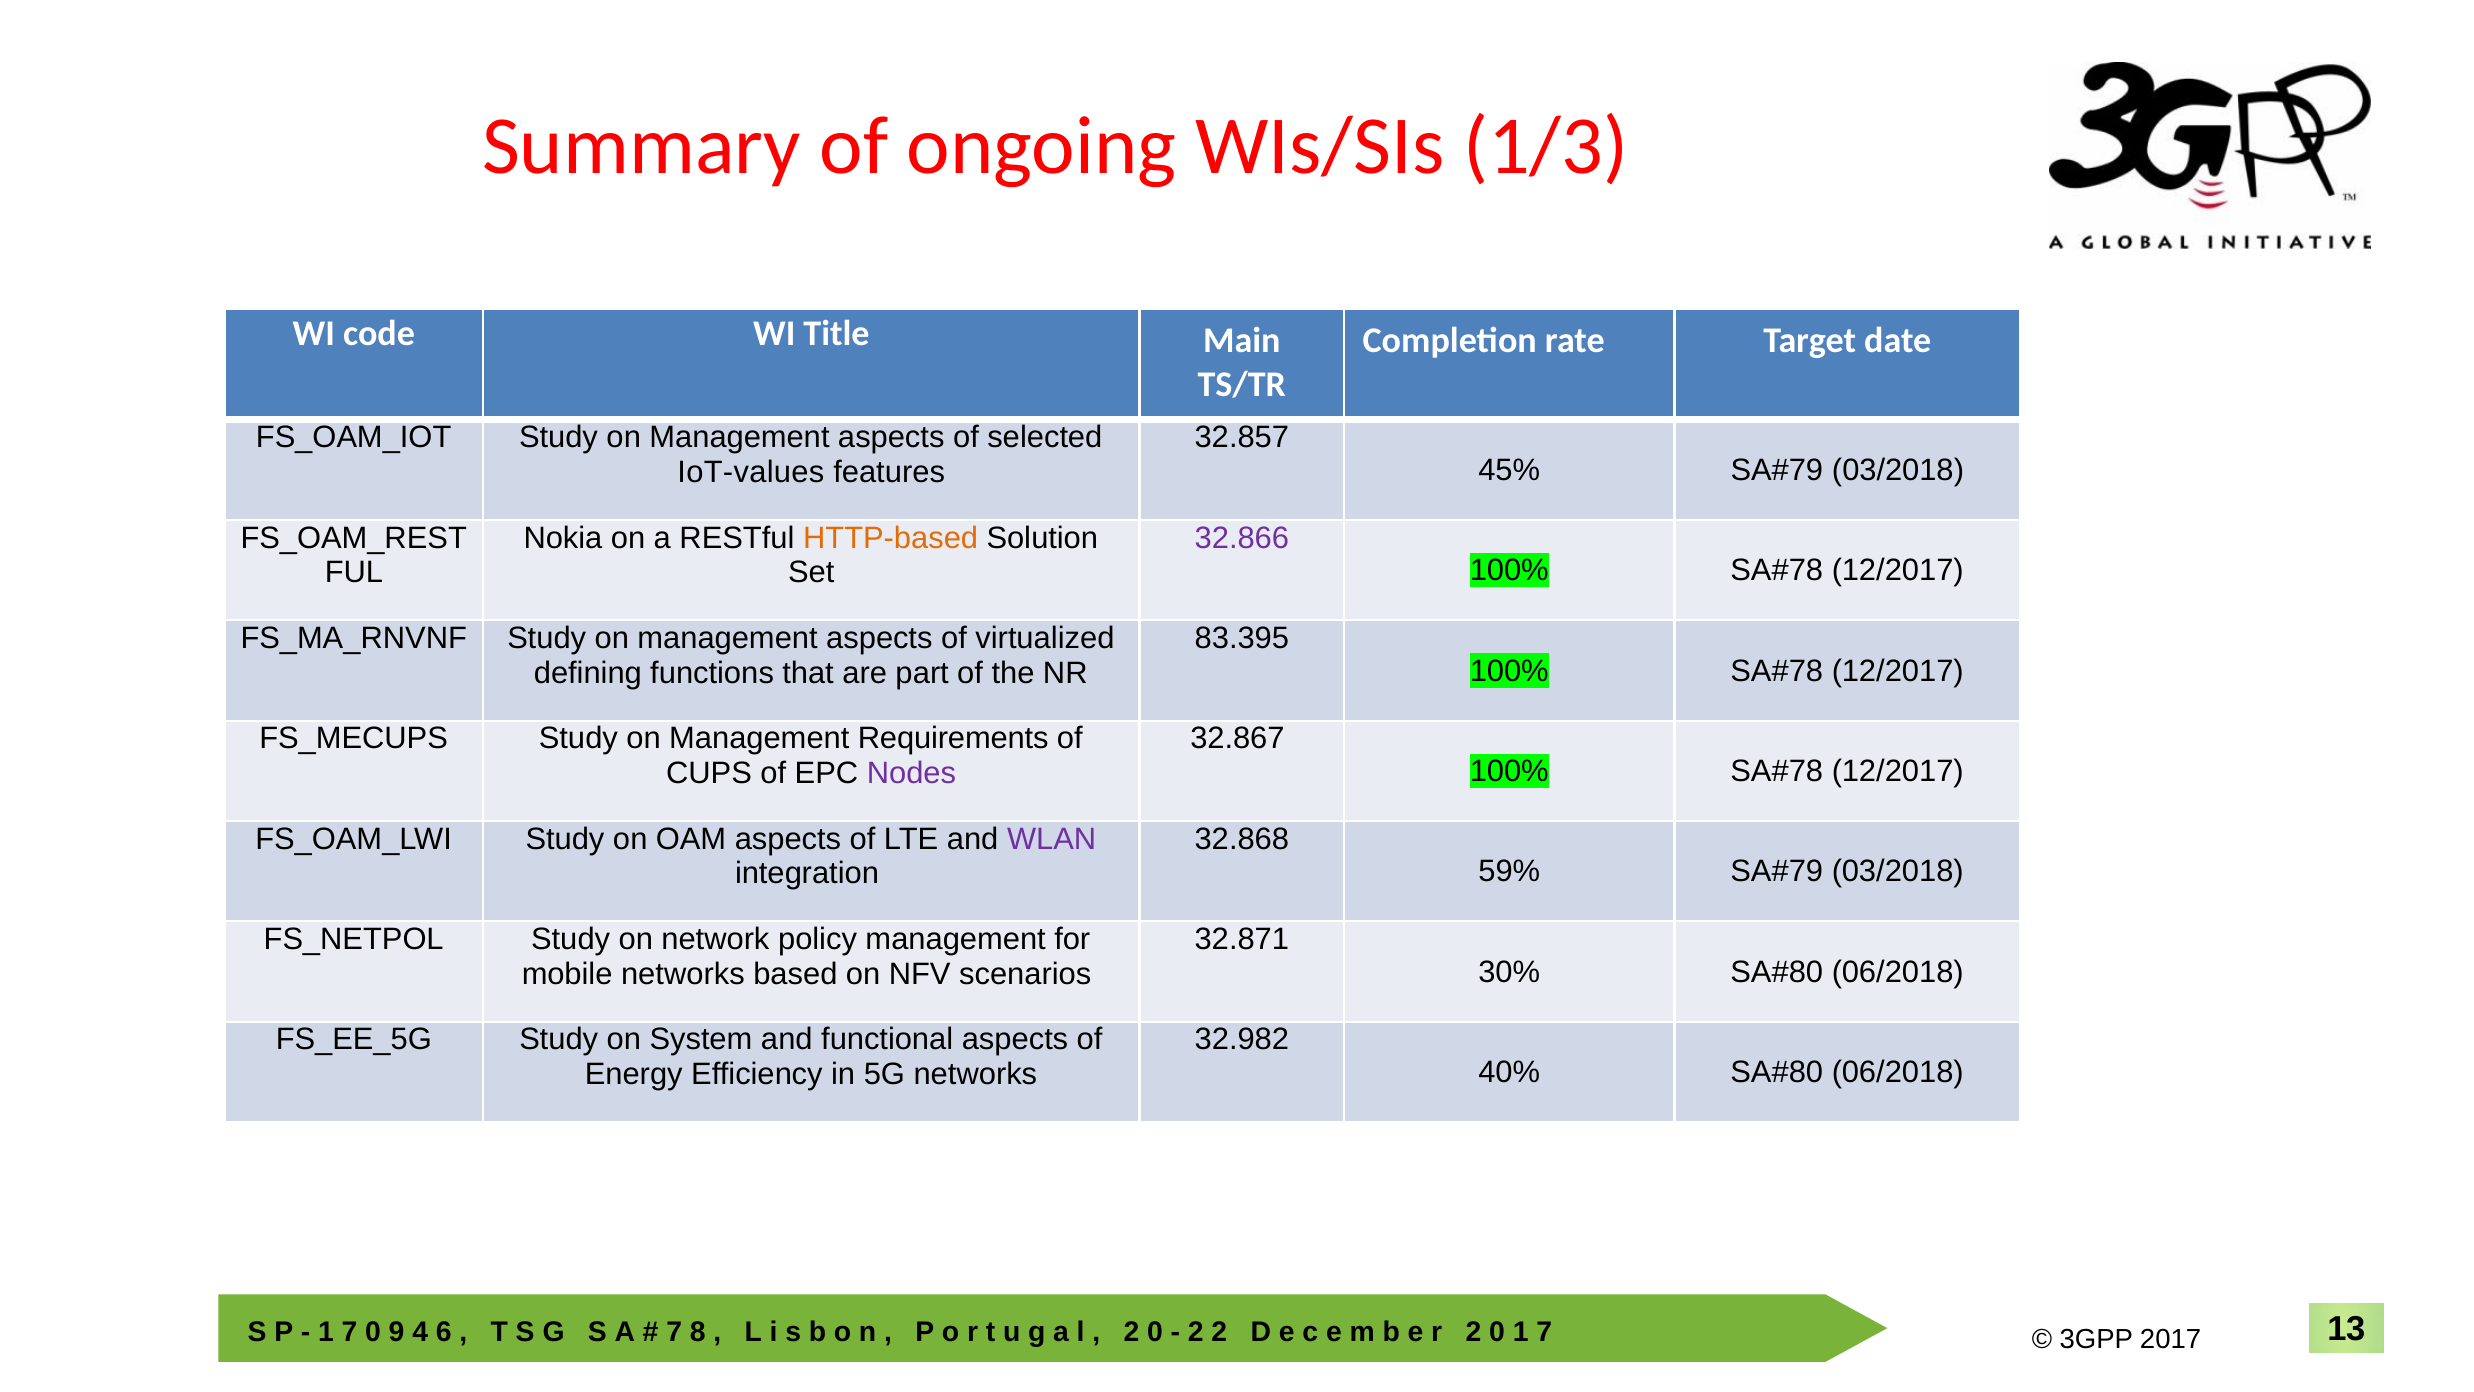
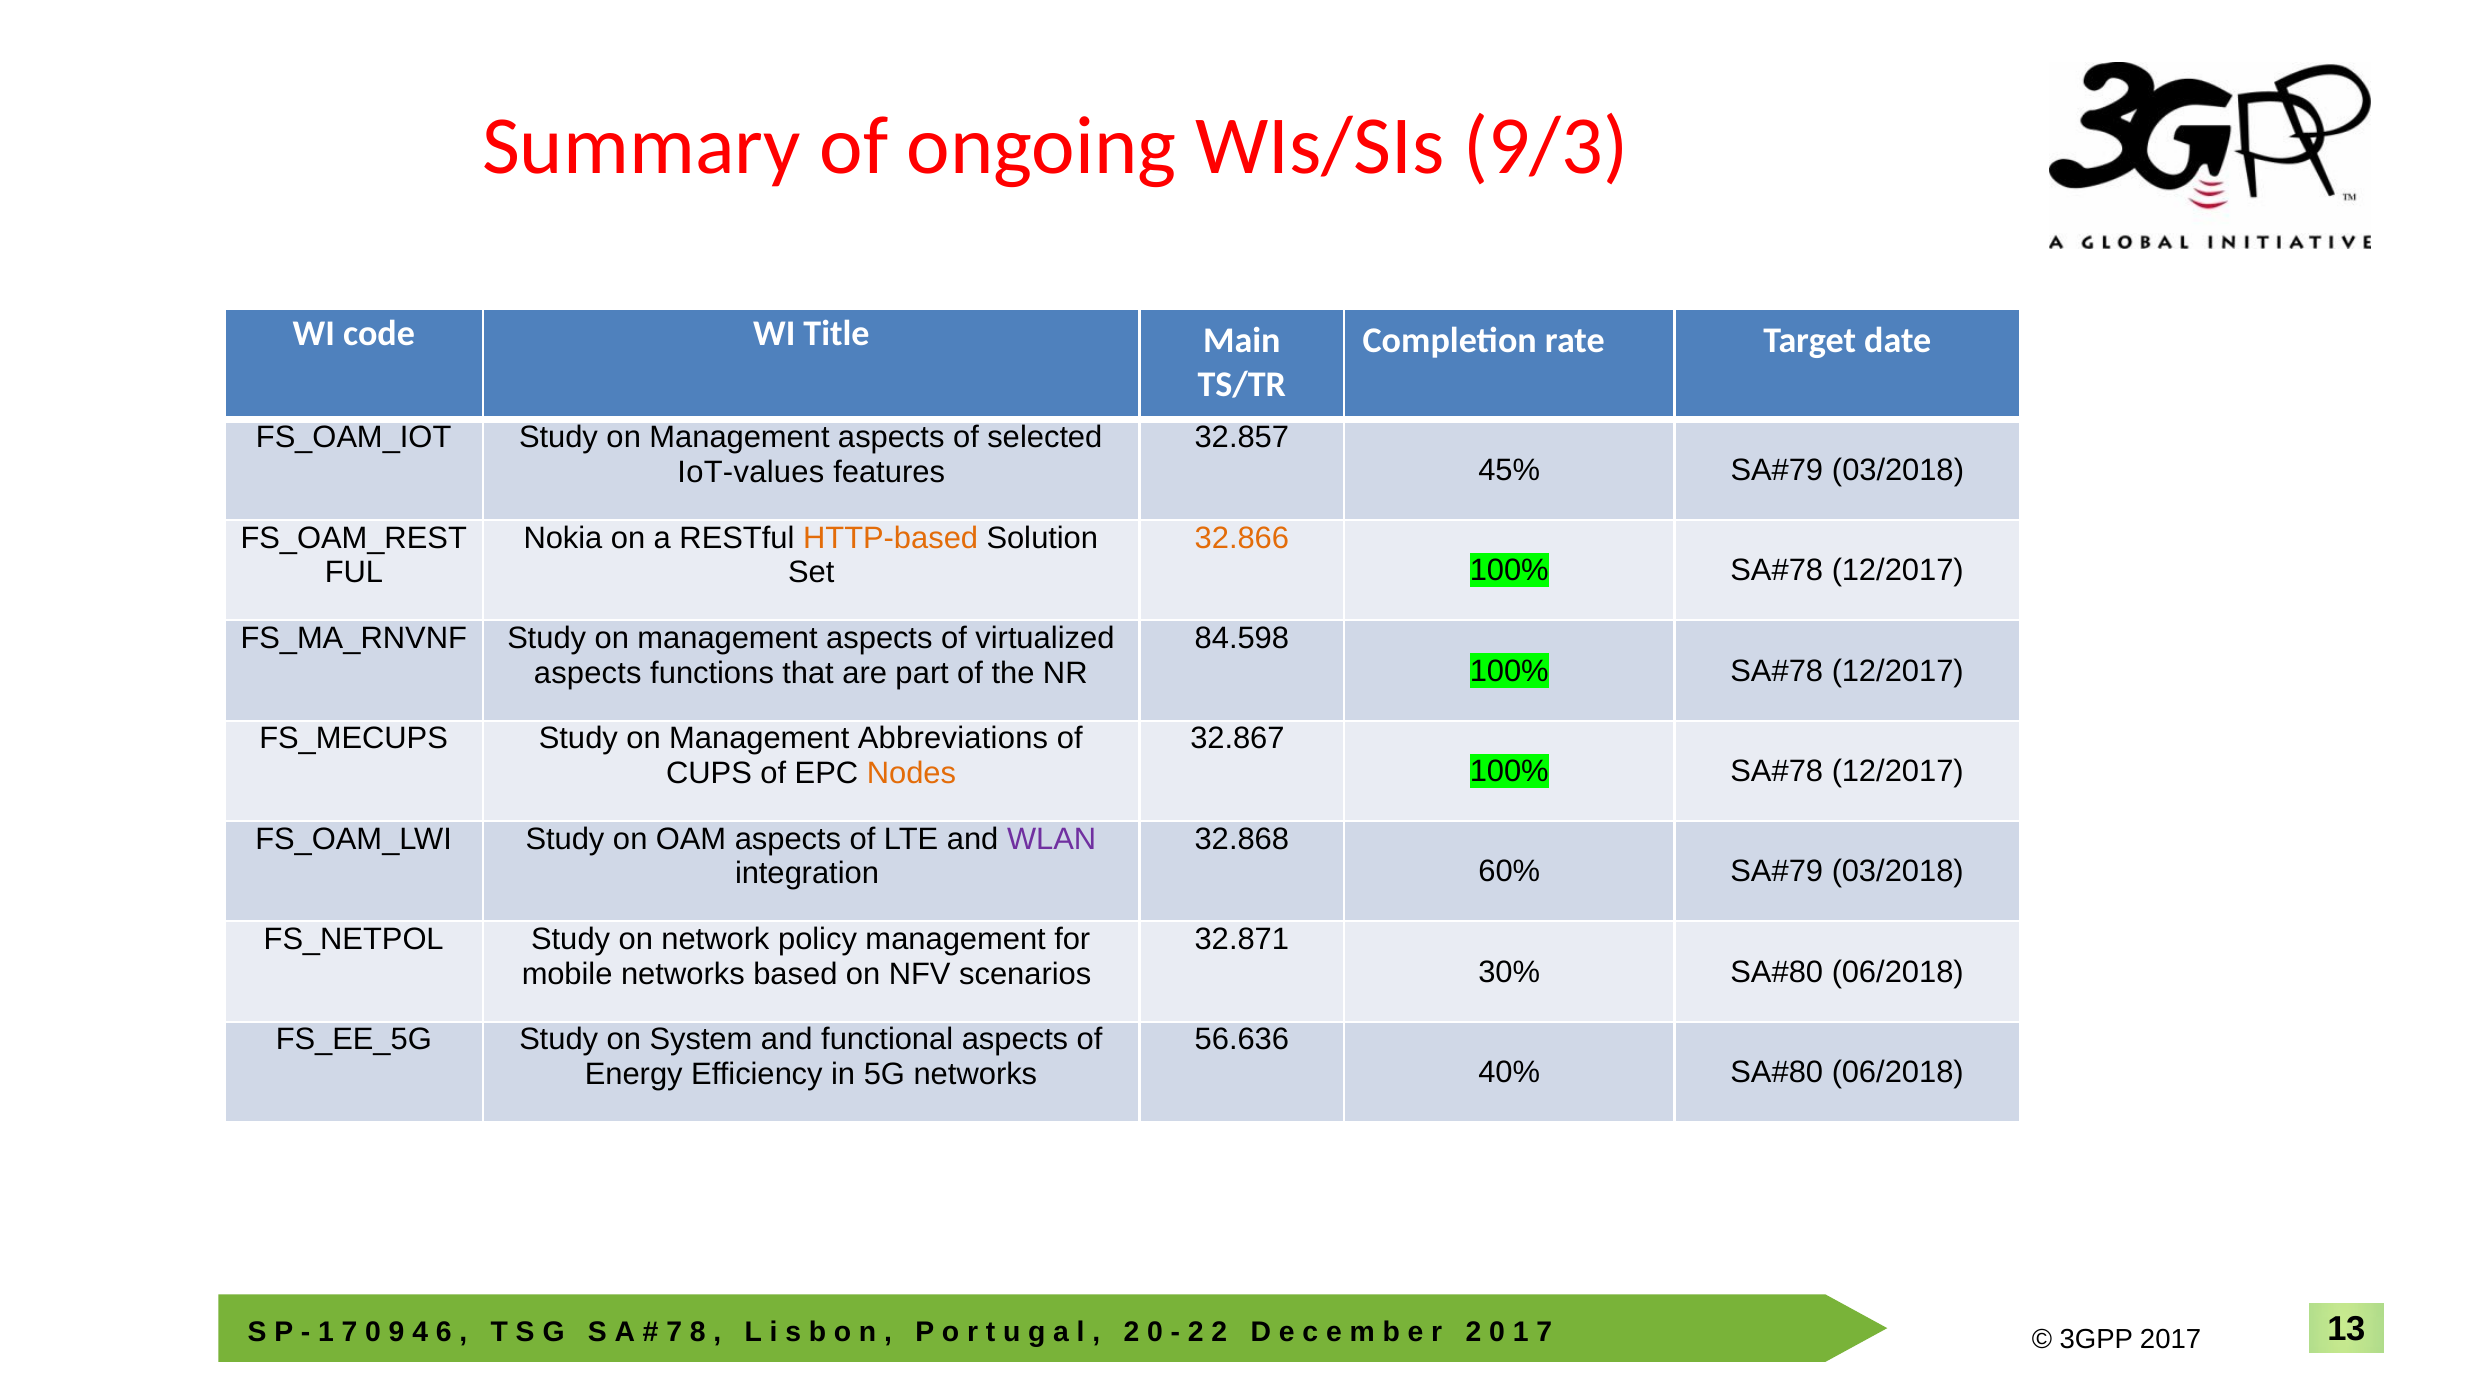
1/3: 1/3 -> 9/3 (1546, 146)
32.866 colour: purple -> orange (1242, 538)
83.395: 83.395 -> 84.598 (1242, 638)
defining: defining -> aspects (588, 673)
Requirements: Requirements -> Abbreviations (953, 738)
Nodes colour: purple -> orange (911, 773)
59%: 59% -> 60% (1509, 872)
32.982: 32.982 -> 56.636 (1242, 1039)
